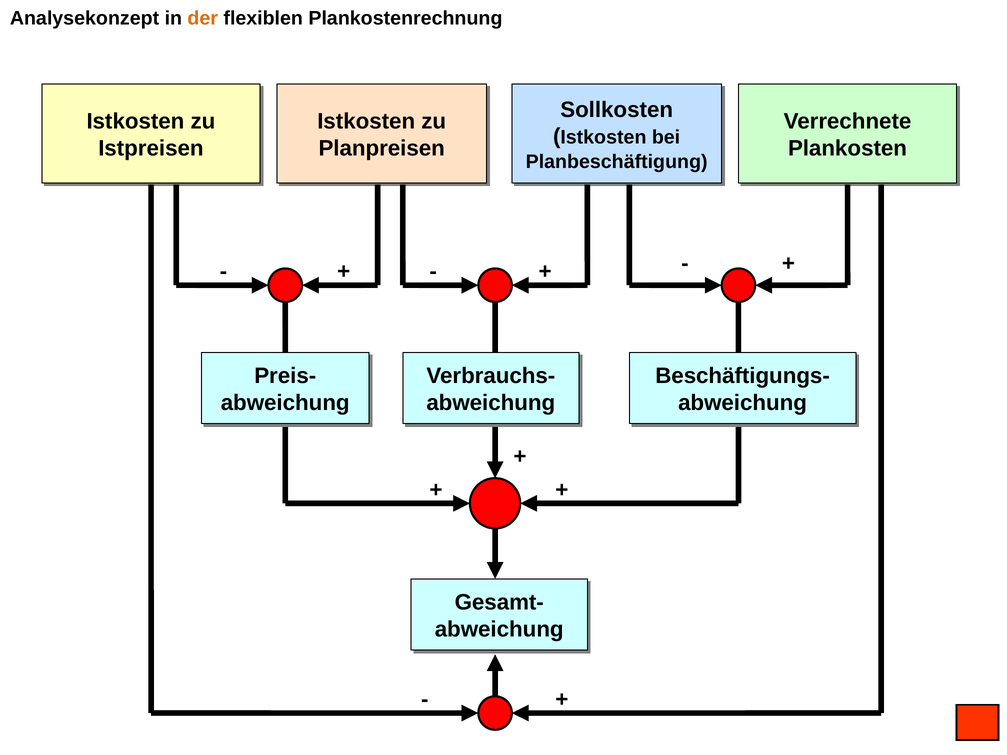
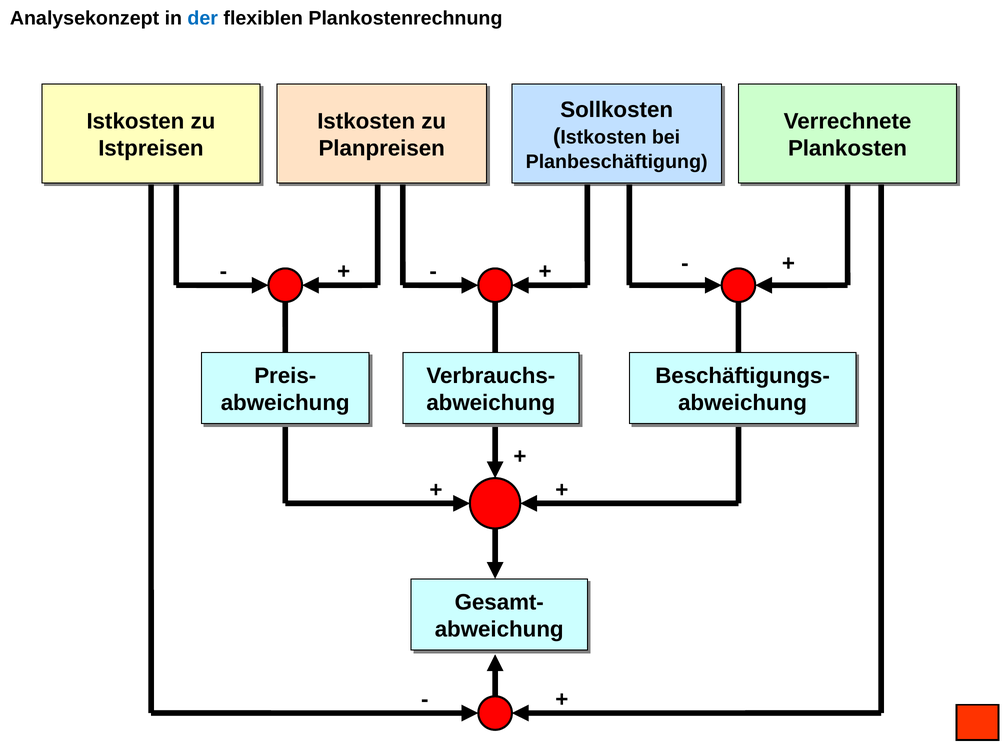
der colour: orange -> blue (203, 18)
